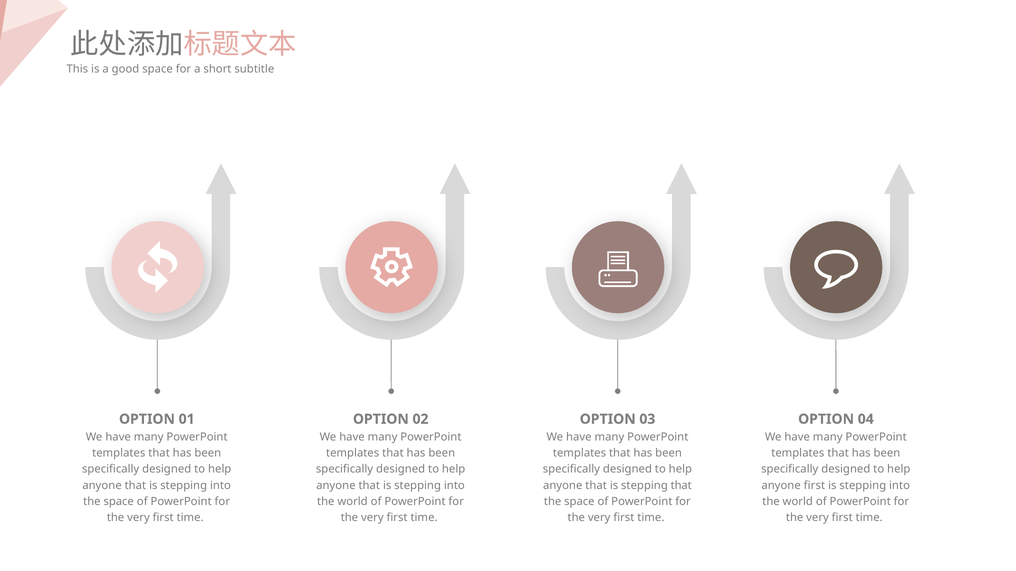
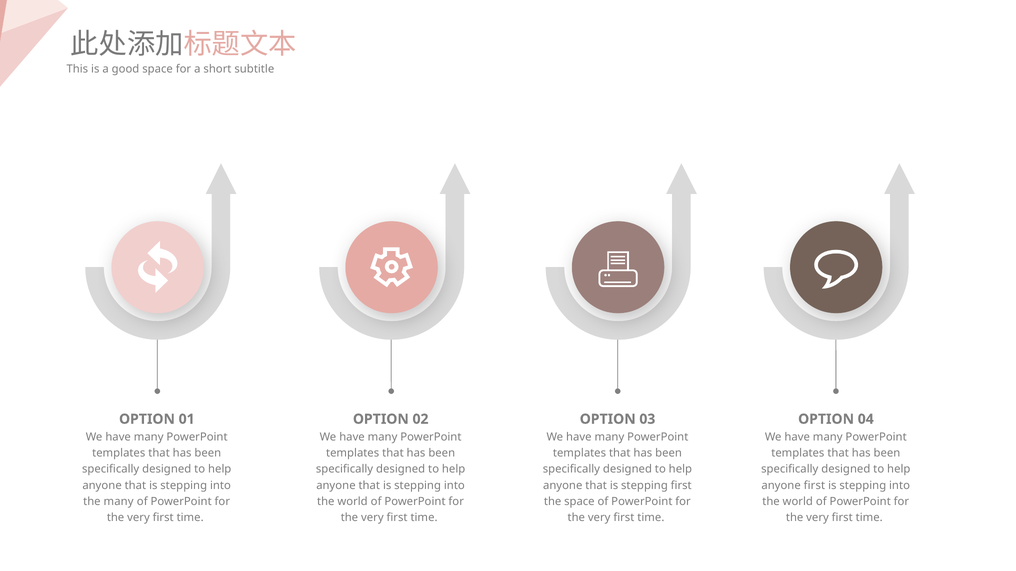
stepping that: that -> first (681, 486)
space: space -> many (119, 502)
